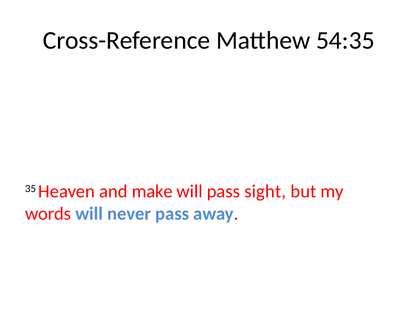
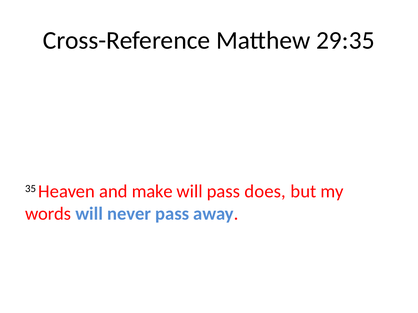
54:35: 54:35 -> 29:35 (345, 40)
sight: sight -> does (265, 192)
